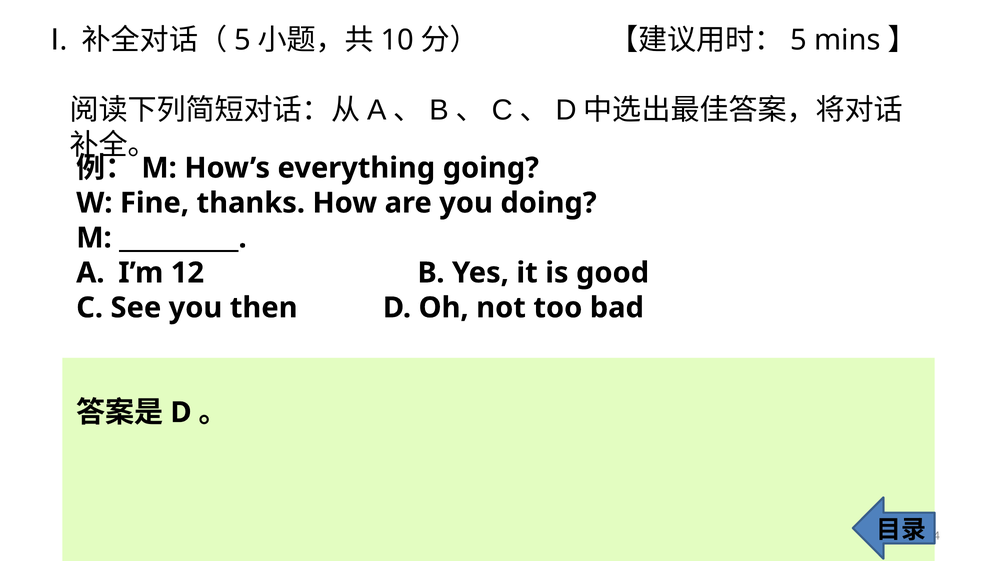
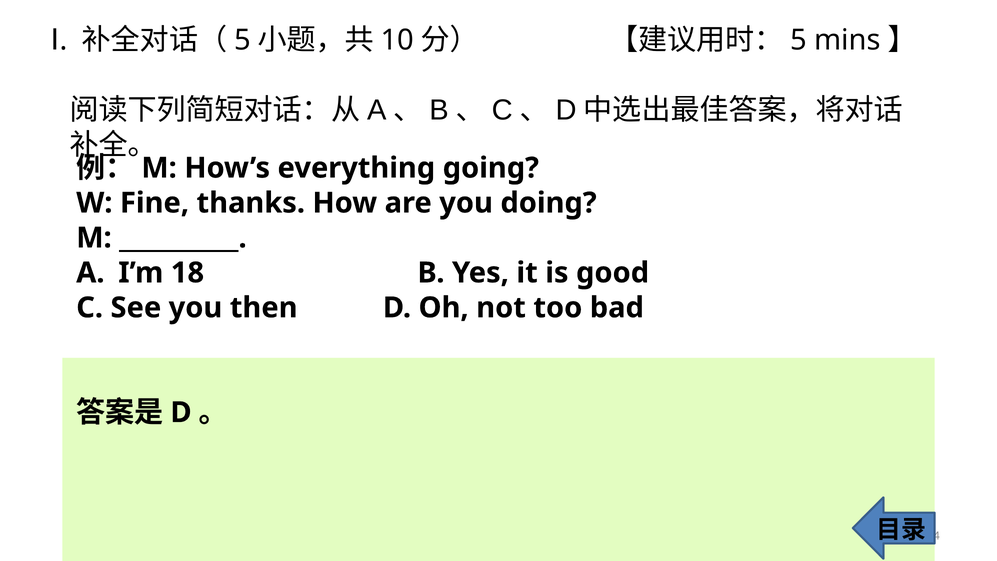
12: 12 -> 18 (187, 273)
